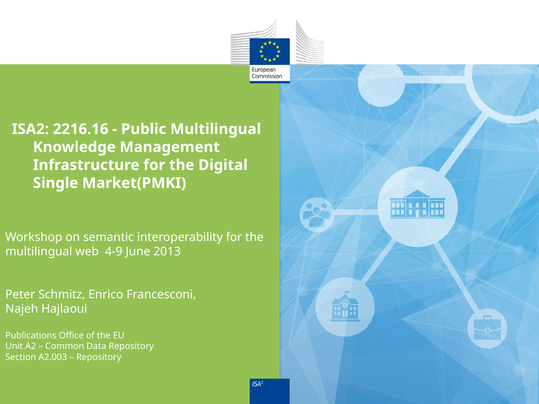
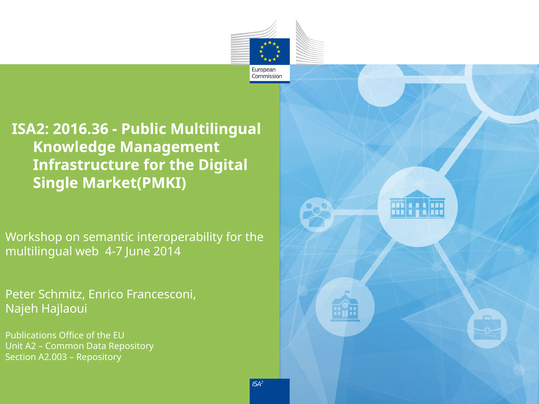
2216.16: 2216.16 -> 2016.36 (81, 129)
4-9: 4-9 -> 4-7 (114, 252)
2013: 2013 -> 2014 (167, 252)
